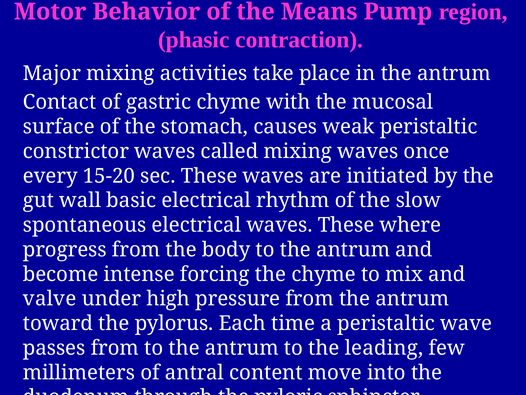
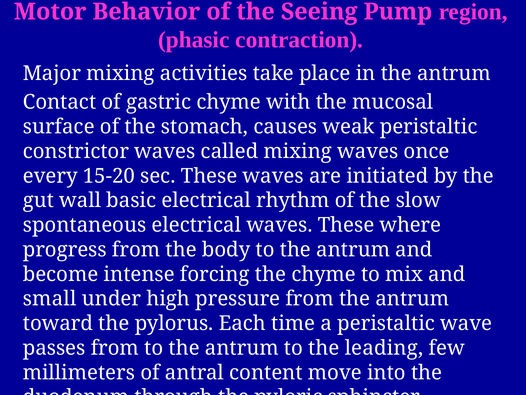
Means: Means -> Seeing (319, 12)
valve: valve -> small (50, 298)
